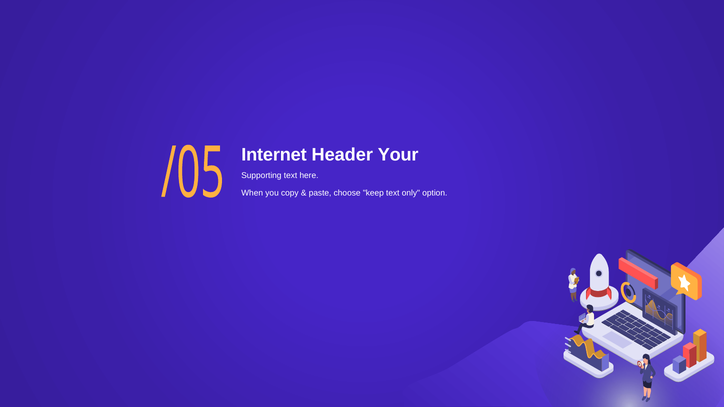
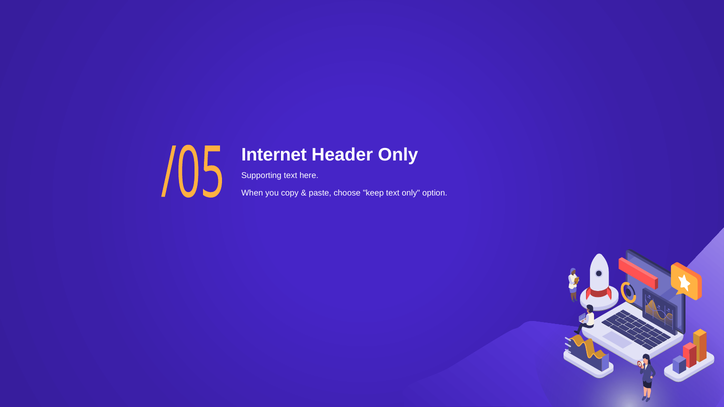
Header Your: Your -> Only (398, 155)
